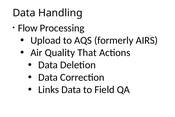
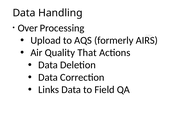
Flow: Flow -> Over (28, 28)
